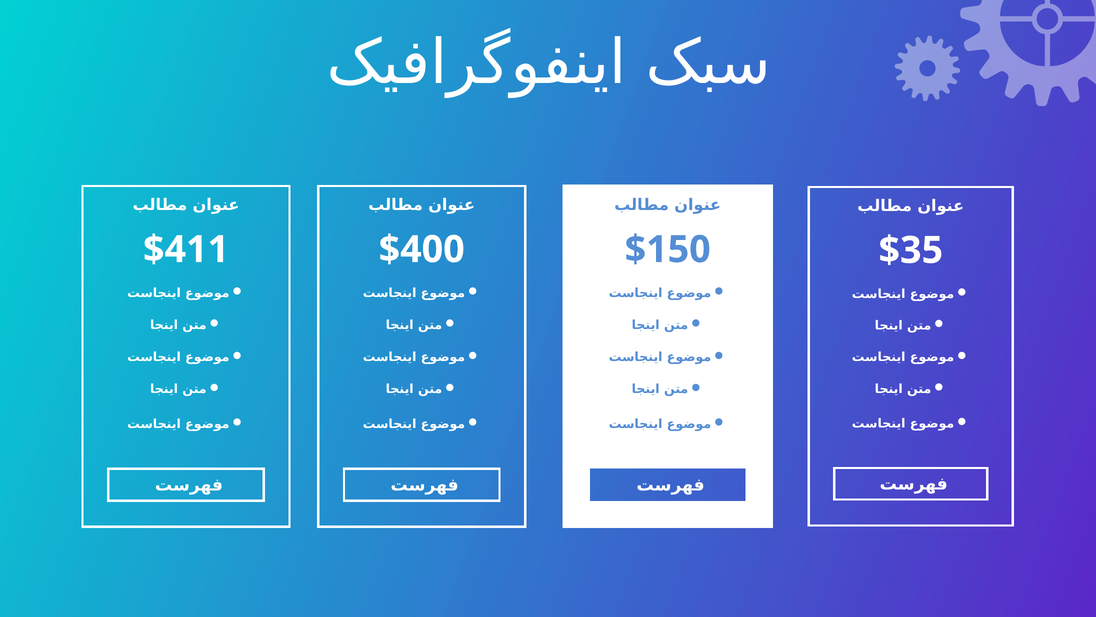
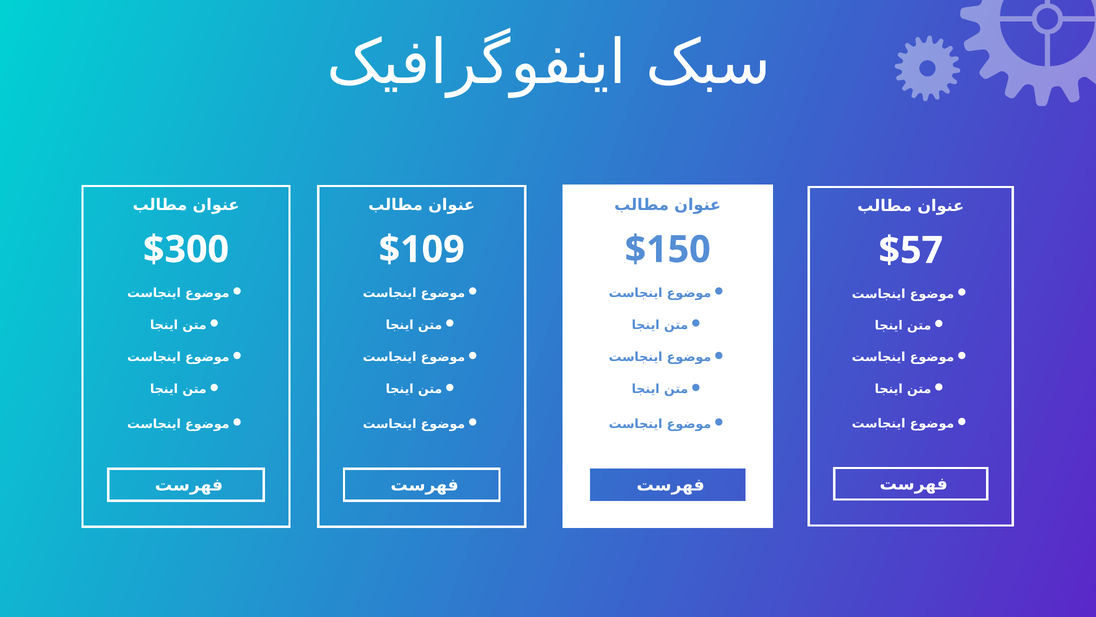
$411: $411 -> $300 (186, 249)
$400: $400 -> $109 (422, 249)
$35: $35 -> $57 (911, 250)
